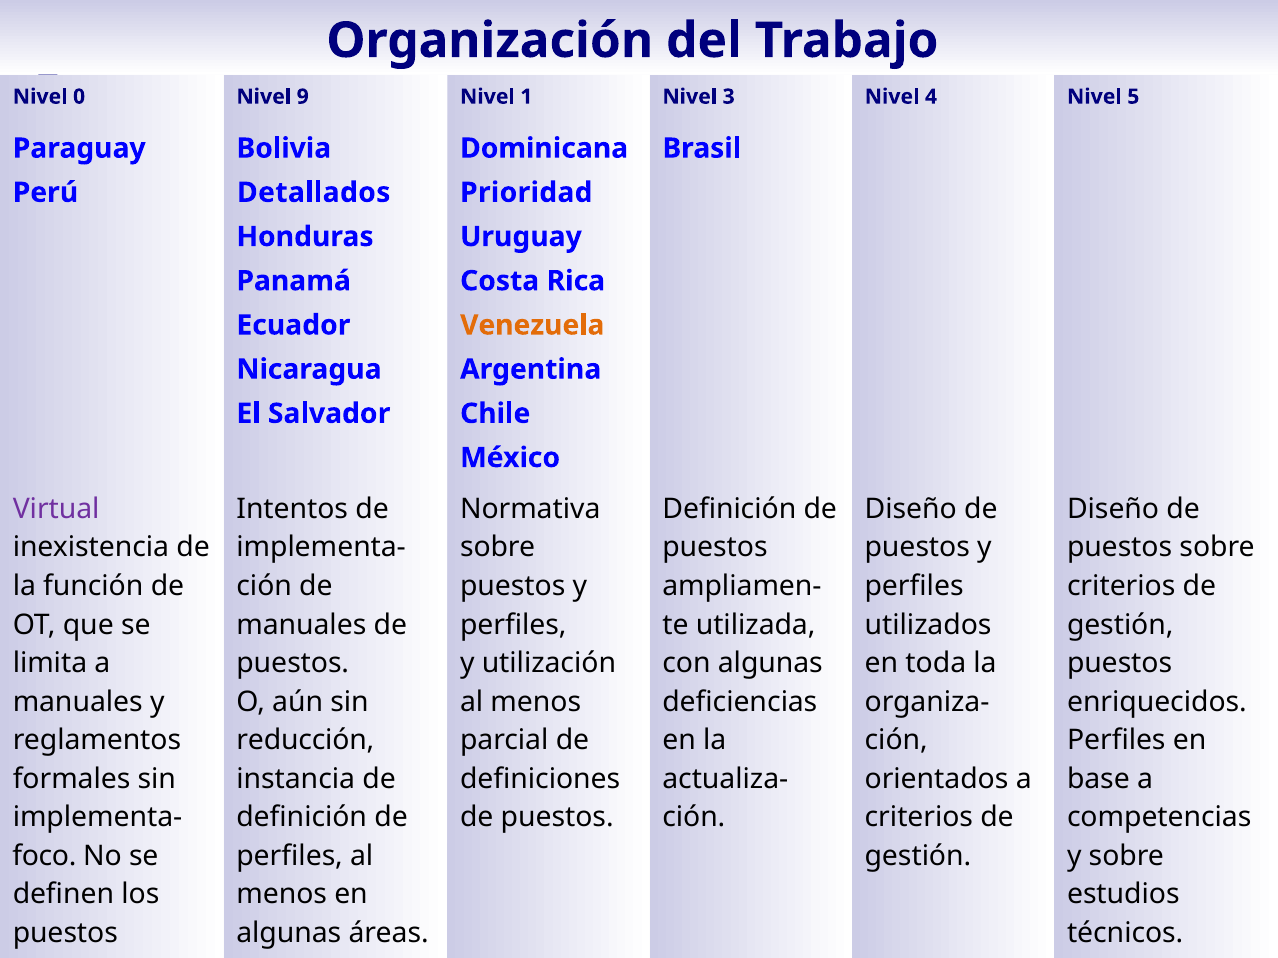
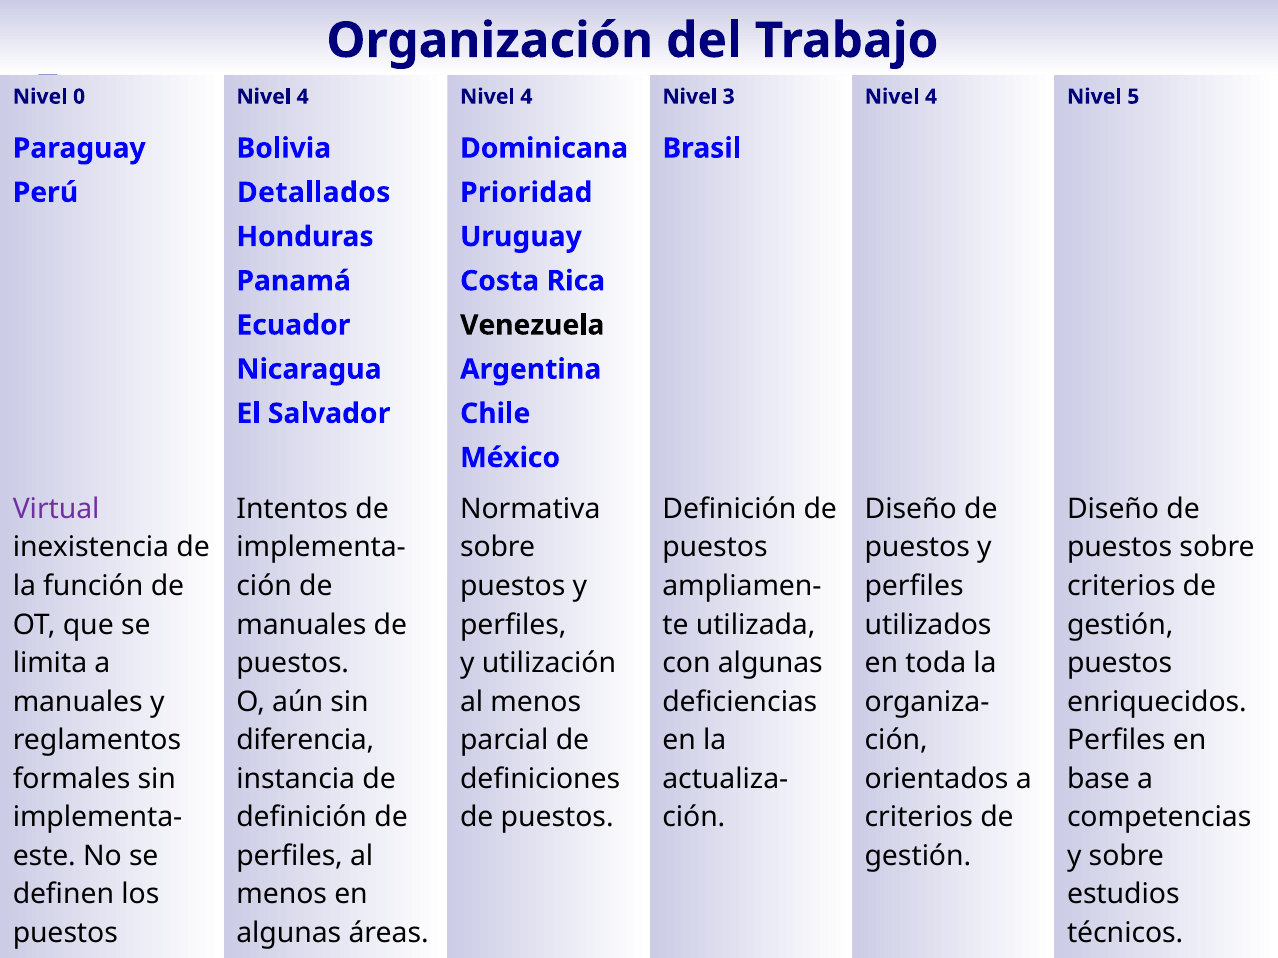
0 Nivel 9: 9 -> 4 (303, 97)
1: 1 -> 4 (526, 97)
Venezuela colour: orange -> black (532, 325)
reducción: reducción -> diferencia (305, 741)
foco: foco -> este (44, 856)
